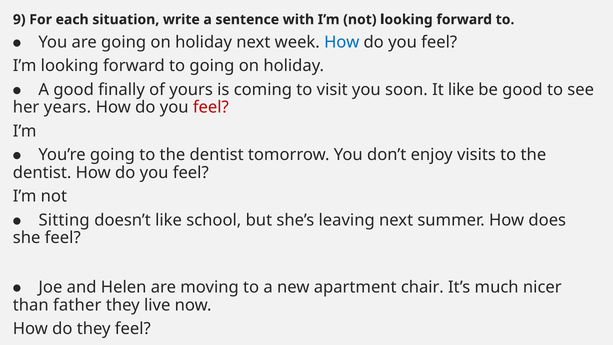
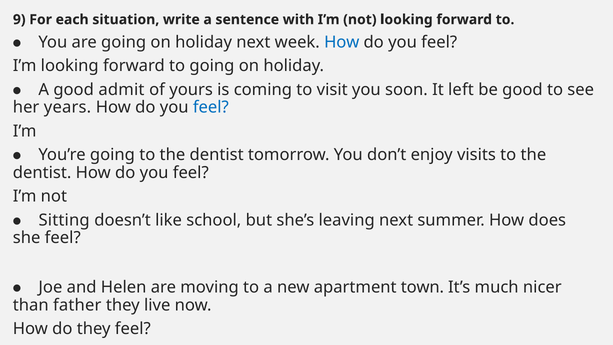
finally: finally -> admit (121, 89)
It like: like -> left (461, 89)
feel colour: red -> blue (211, 107)
chair: chair -> town (422, 287)
